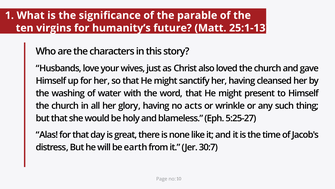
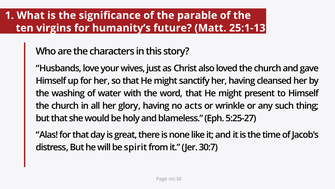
earth: earth -> spirit (135, 147)
